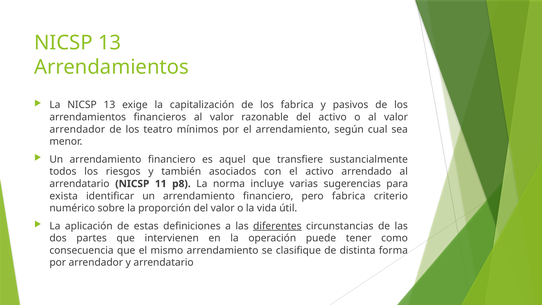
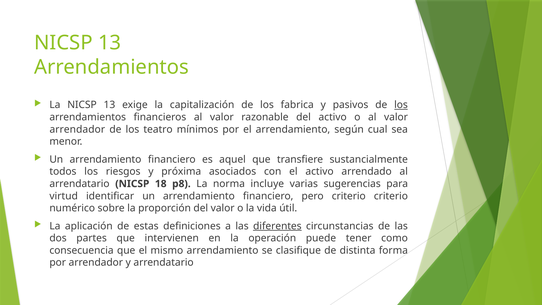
los underline: none -> present (401, 105)
también: también -> próxima (181, 172)
11: 11 -> 18 (161, 184)
exista: exista -> virtud (64, 196)
pero fabrica: fabrica -> criterio (349, 196)
